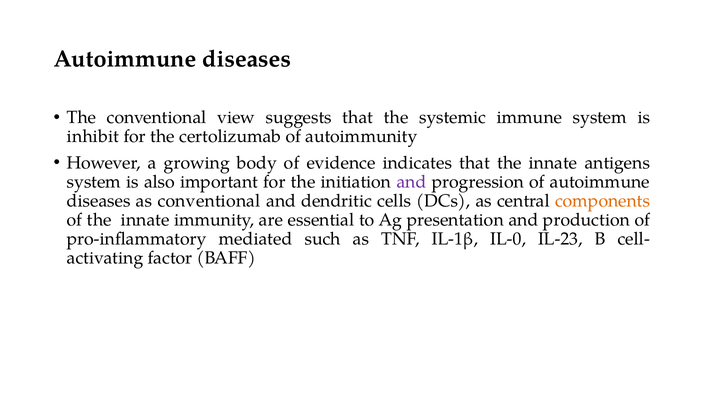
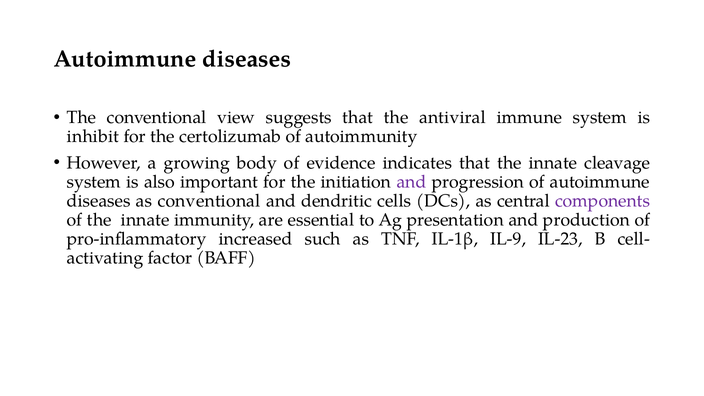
systemic: systemic -> antiviral (453, 117)
antigens: antigens -> cleavage (617, 163)
components colour: orange -> purple (603, 201)
mediated: mediated -> increased (256, 239)
IL-0: IL-0 -> IL-9 (508, 239)
